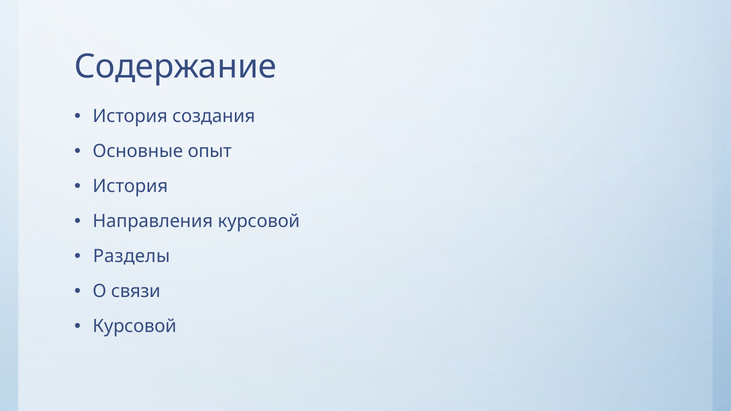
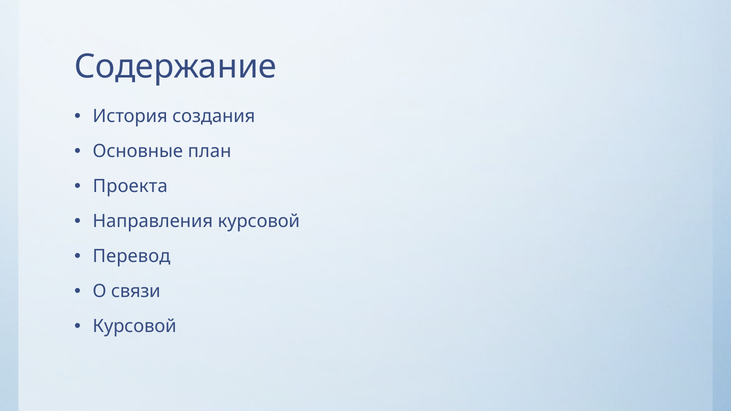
опыт: опыт -> план (210, 151)
История: История -> Проекта (130, 186)
Разделы: Разделы -> Перевод (132, 257)
